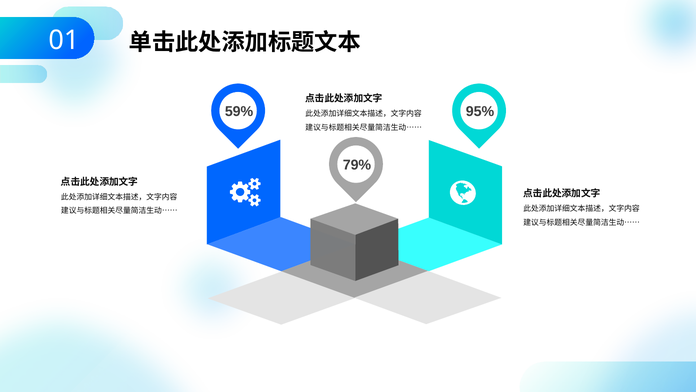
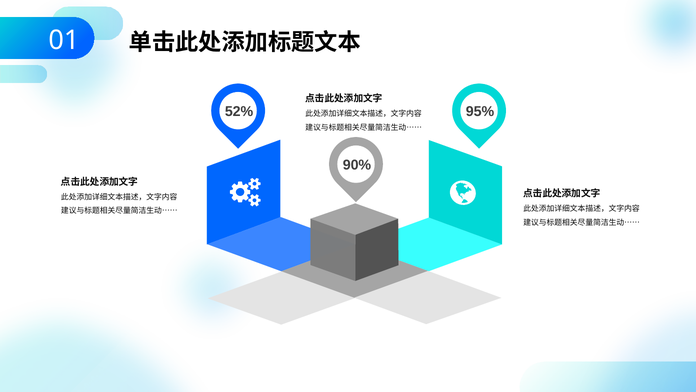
59%: 59% -> 52% (239, 111)
79%: 79% -> 90% (357, 165)
